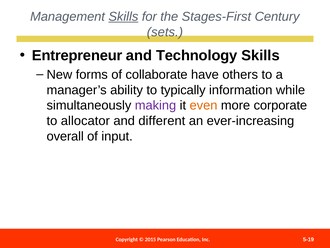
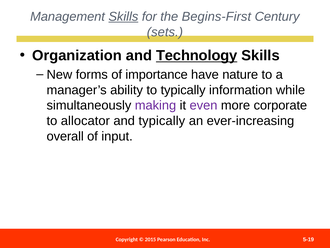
Stages-First: Stages-First -> Begins-First (216, 17)
Entrepreneur: Entrepreneur -> Organization (77, 55)
Technology underline: none -> present (197, 55)
collaborate: collaborate -> importance (157, 74)
others: others -> nature (240, 74)
even colour: orange -> purple (203, 105)
and different: different -> typically (162, 121)
